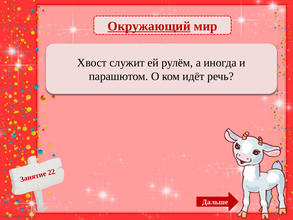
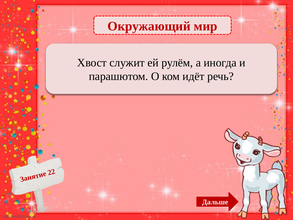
Окружающий underline: present -> none (149, 26)
